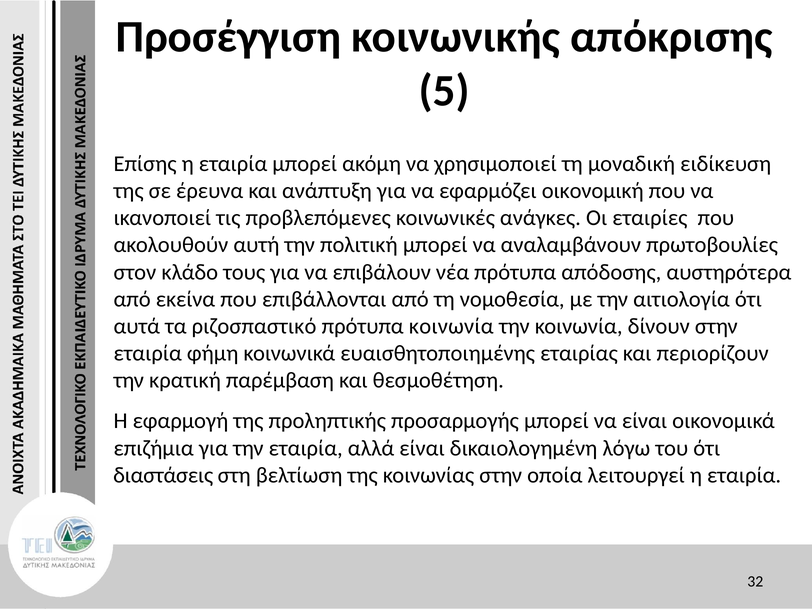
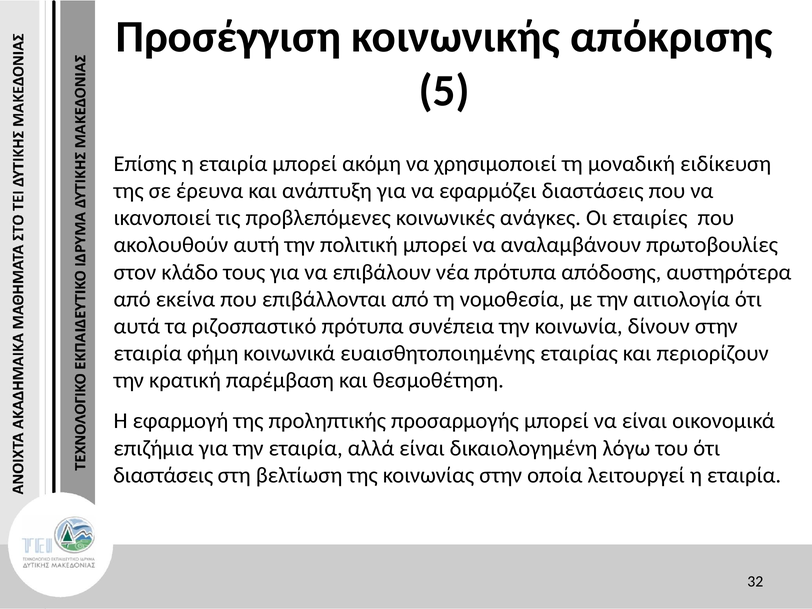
εφαρμόζει οικονομική: οικονομική -> διαστάσεις (593, 191)
πρότυπα κοινωνία: κοινωνία -> συνέπεια (451, 326)
